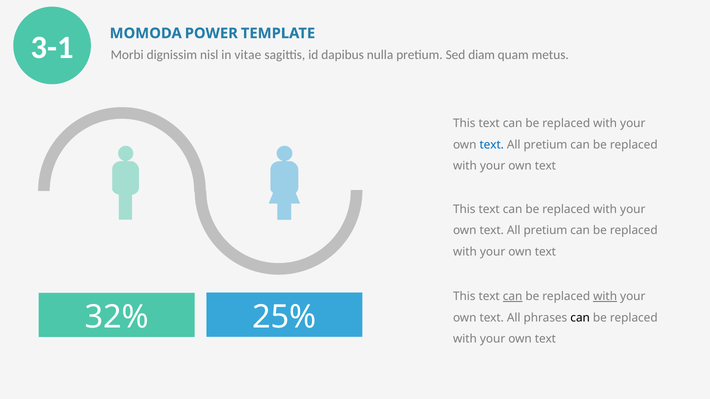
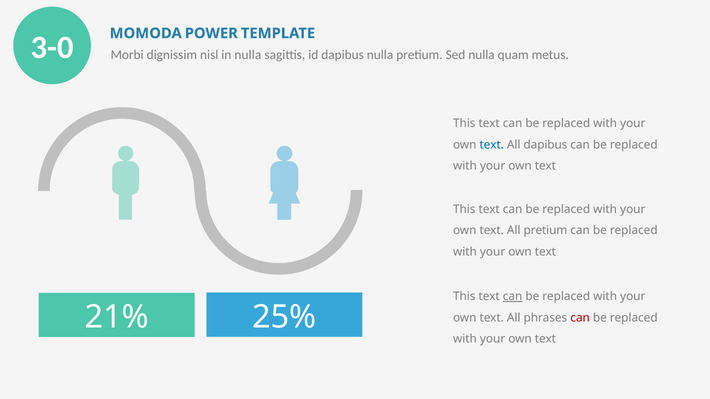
3-1: 3-1 -> 3-0 (52, 48)
in vitae: vitae -> nulla (248, 55)
Sed diam: diam -> nulla (482, 55)
pretium: pretium -> dapibus (545, 145)
with underline: present -> none (605, 297)
32%: 32% -> 21% (117, 317)
can colour: black -> red (580, 318)
